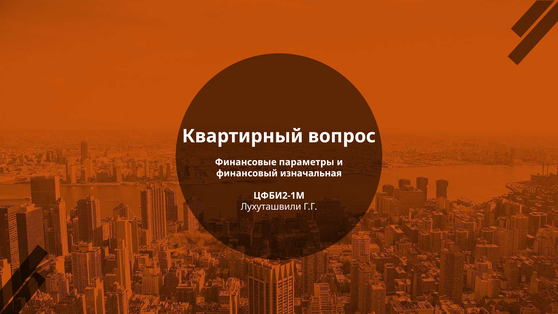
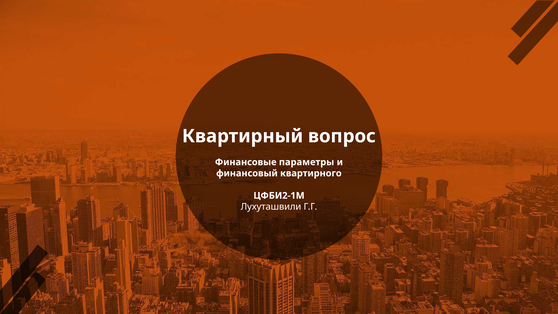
изначальная: изначальная -> квартирного (311, 173)
